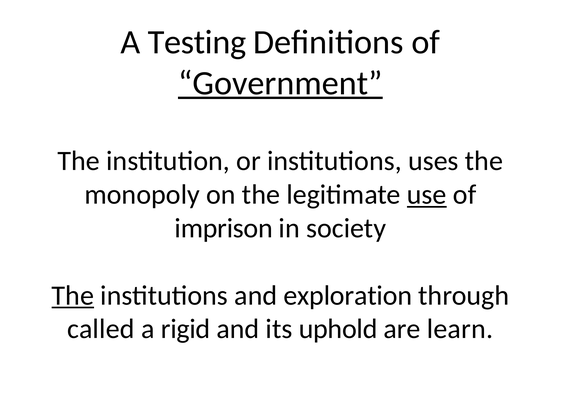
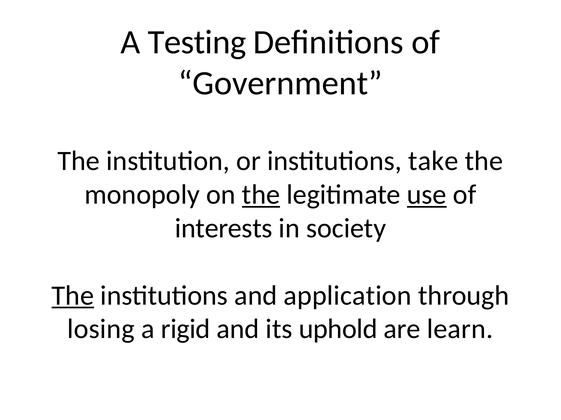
Government underline: present -> none (280, 83)
uses: uses -> take (433, 161)
the underline: none -> present (261, 195)
imprison: imprison -> interests (224, 229)
exploration: exploration -> application (348, 296)
called: called -> losing (101, 330)
